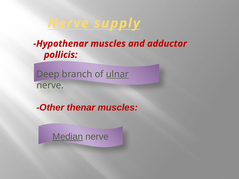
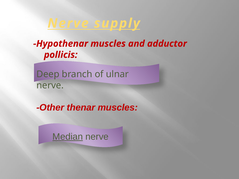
ulnar underline: present -> none (117, 74)
